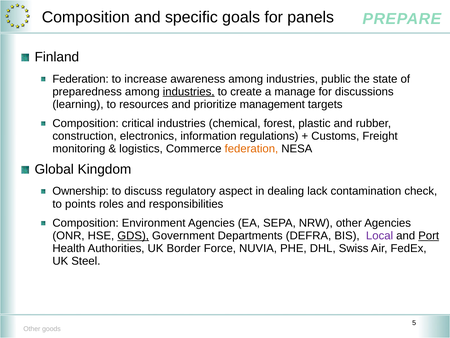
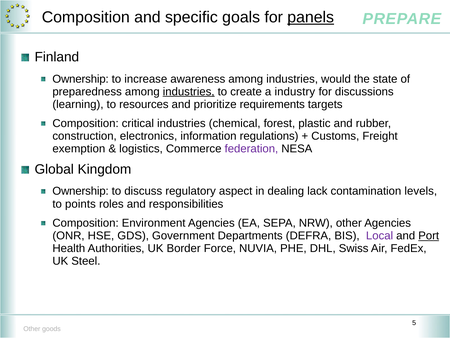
panels underline: none -> present (311, 17)
Federation: Federation -> Ownership (81, 79)
public: public -> would (336, 79)
manage: manage -> industry (295, 91)
management: management -> requirements (272, 104)
monitoring: monitoring -> exemption (79, 149)
federation colour: orange -> purple (251, 149)
check: check -> levels (421, 191)
GDS underline: present -> none (133, 235)
